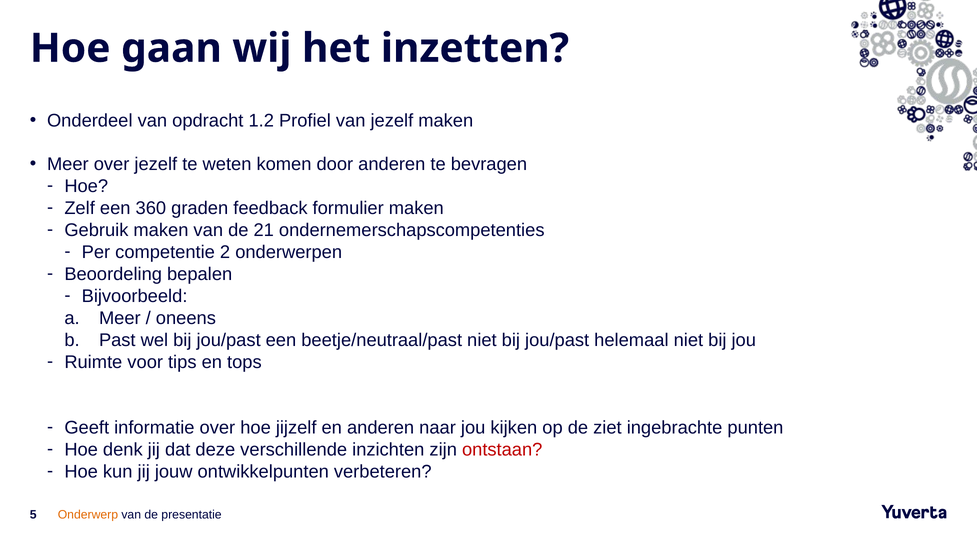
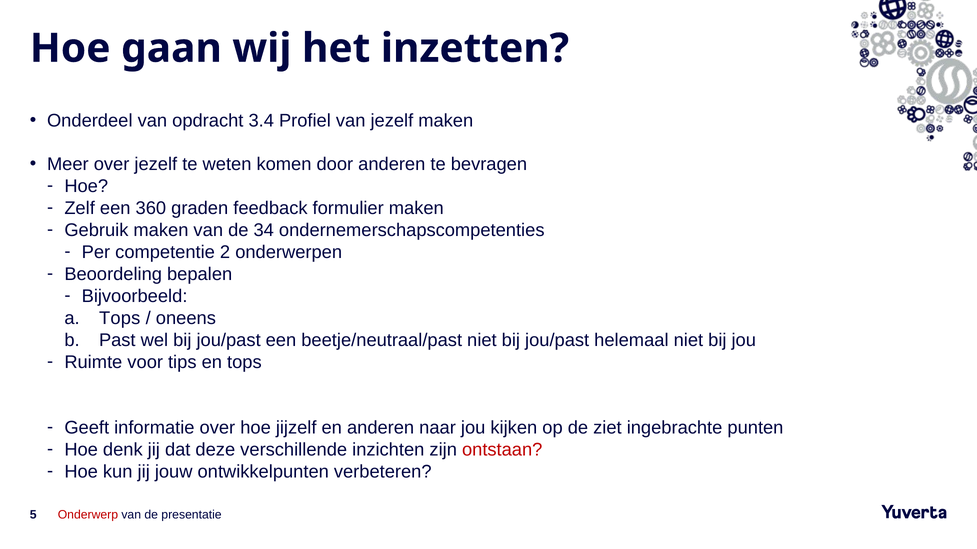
1.2: 1.2 -> 3.4 (261, 121)
21: 21 -> 34 (264, 231)
Meer: Meer -> Tops (120, 318)
Onderwerp colour: orange -> red (88, 515)
